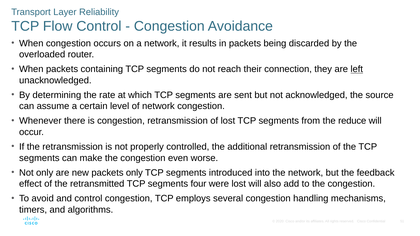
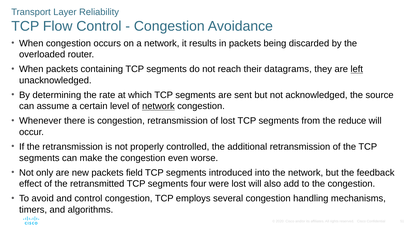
connection: connection -> datagrams (288, 69)
network underline: none -> present (158, 106)
packets only: only -> field (134, 173)
